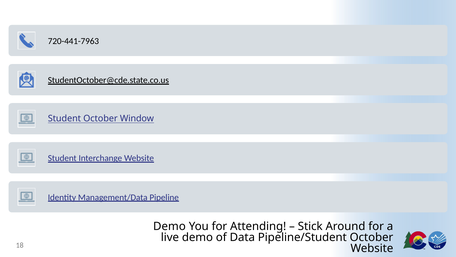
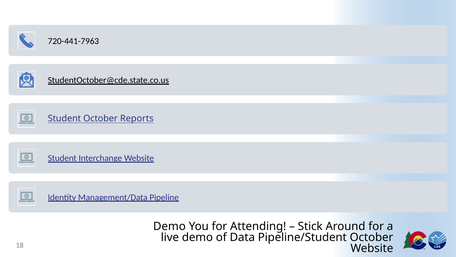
Window: Window -> Reports (137, 118)
